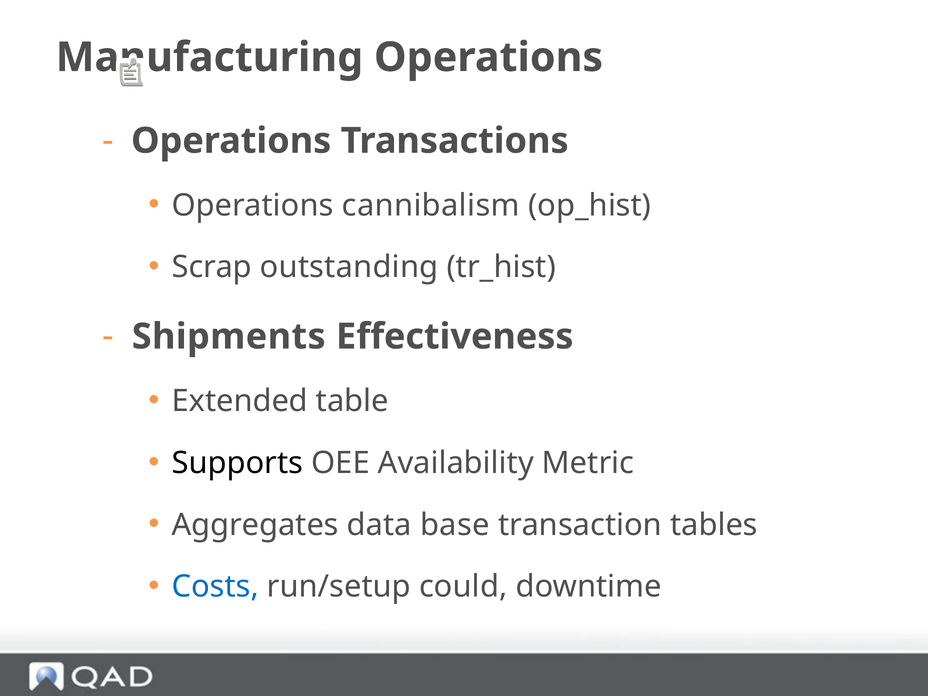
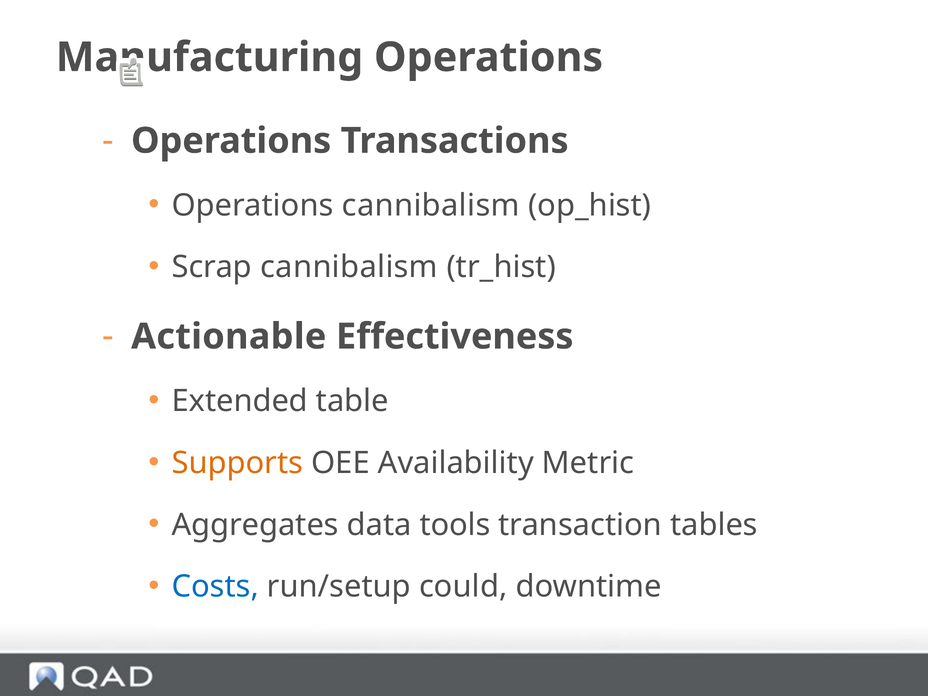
Scrap outstanding: outstanding -> cannibalism (349, 267)
Shipments: Shipments -> Actionable (229, 337)
Supports colour: black -> orange (237, 463)
base: base -> tools (455, 525)
